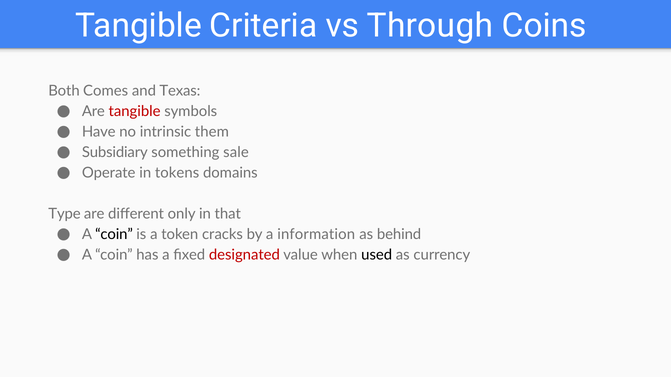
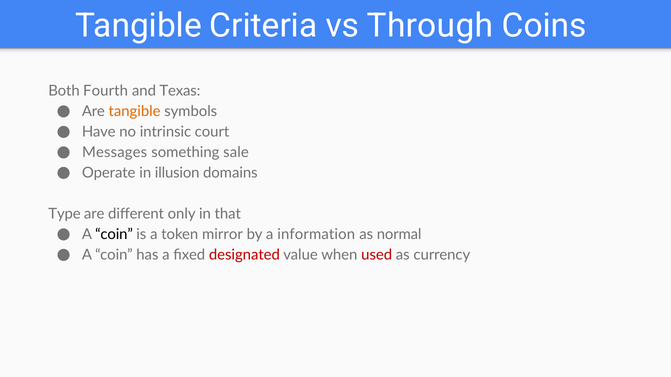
Comes: Comes -> Fourth (106, 91)
tangible colour: red -> orange (135, 111)
them: them -> court (212, 132)
Subsidiary: Subsidiary -> Messages (115, 152)
tokens: tokens -> illusion (177, 173)
cracks: cracks -> mirror (222, 235)
behind: behind -> normal (399, 235)
used colour: black -> red (377, 255)
